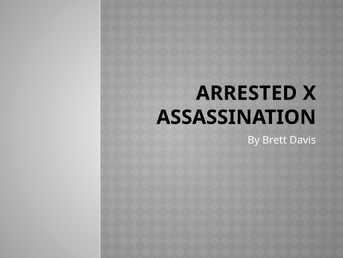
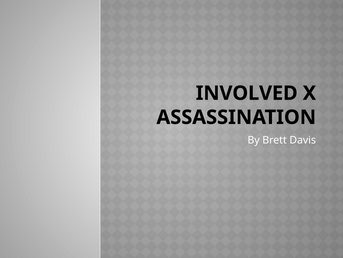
ARRESTED: ARRESTED -> INVOLVED (247, 93)
